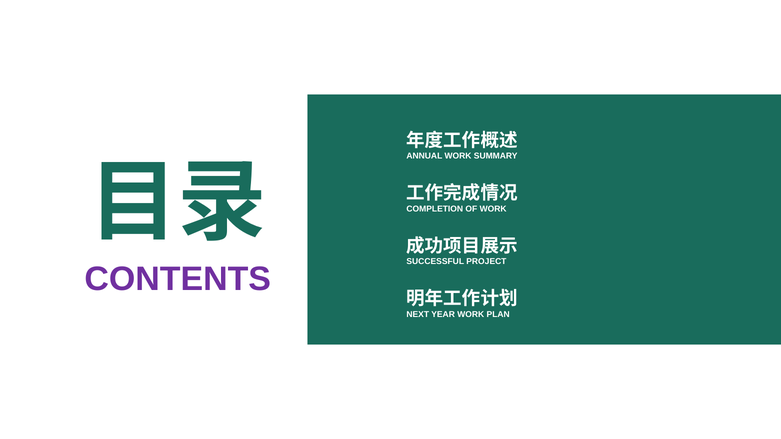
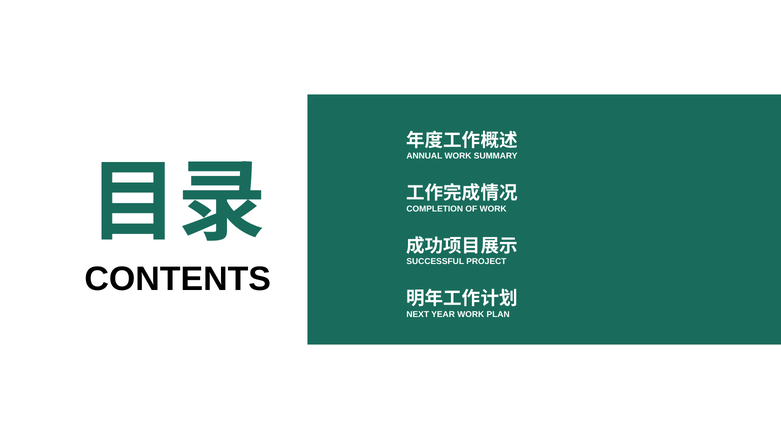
CONTENTS colour: purple -> black (178, 279)
